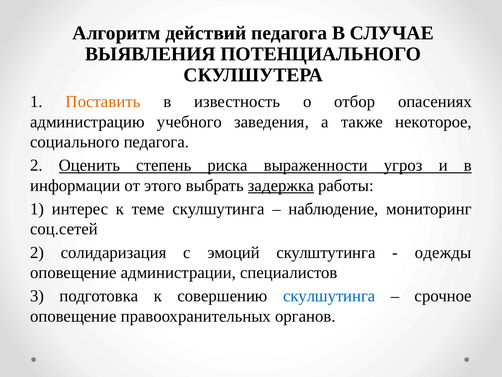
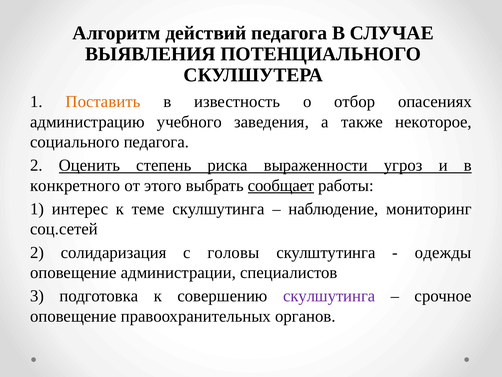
информации: информации -> конкретного (75, 185)
задержка: задержка -> сообщает (281, 185)
эмоций: эмоций -> головы (233, 252)
скулшутинга colour: blue -> purple (329, 296)
